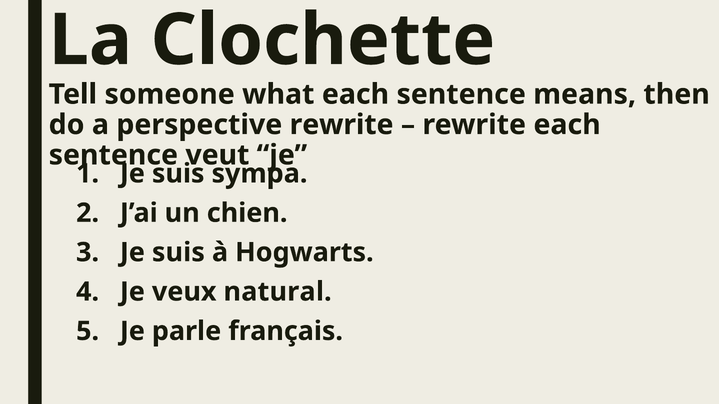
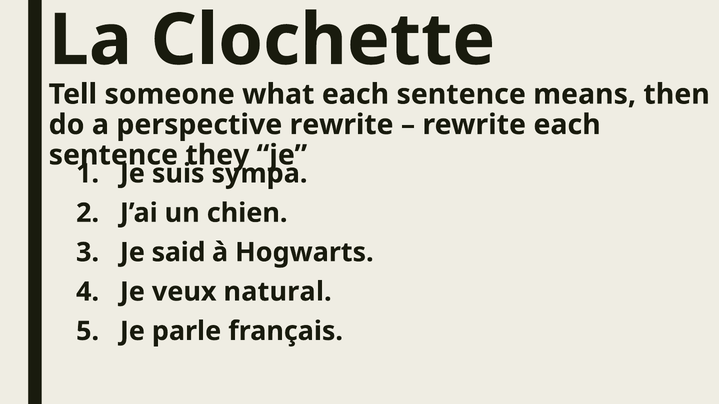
veut: veut -> they (217, 155)
suis: suis -> said (179, 253)
